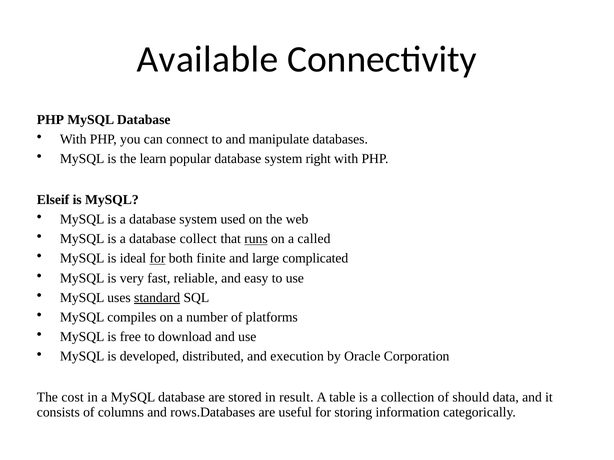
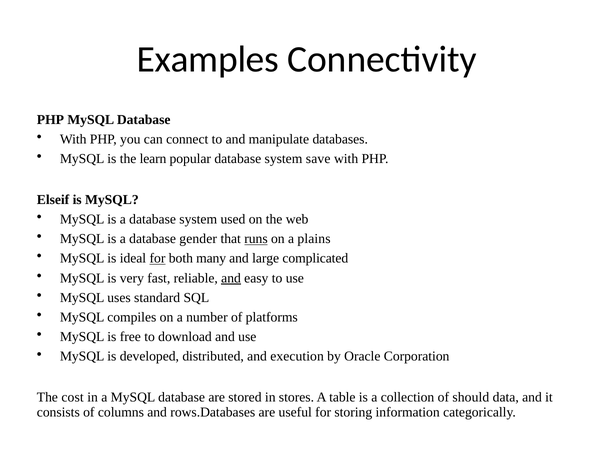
Available: Available -> Examples (208, 59)
right: right -> save (318, 159)
collect: collect -> gender (198, 239)
called: called -> plains (314, 239)
finite: finite -> many (211, 259)
and underline: none -> present (231, 278)
standard underline: present -> none (157, 298)
result: result -> stores (296, 398)
